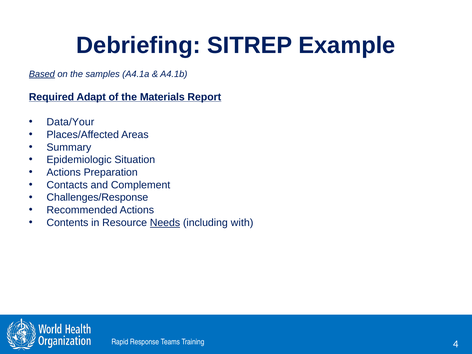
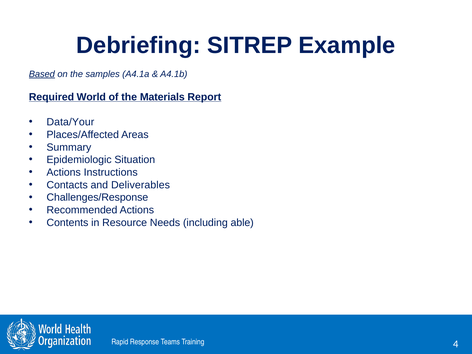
Adapt: Adapt -> World (91, 97)
Preparation: Preparation -> Instructions (111, 172)
Complement: Complement -> Deliverables (141, 185)
Needs underline: present -> none (165, 223)
with: with -> able (242, 223)
